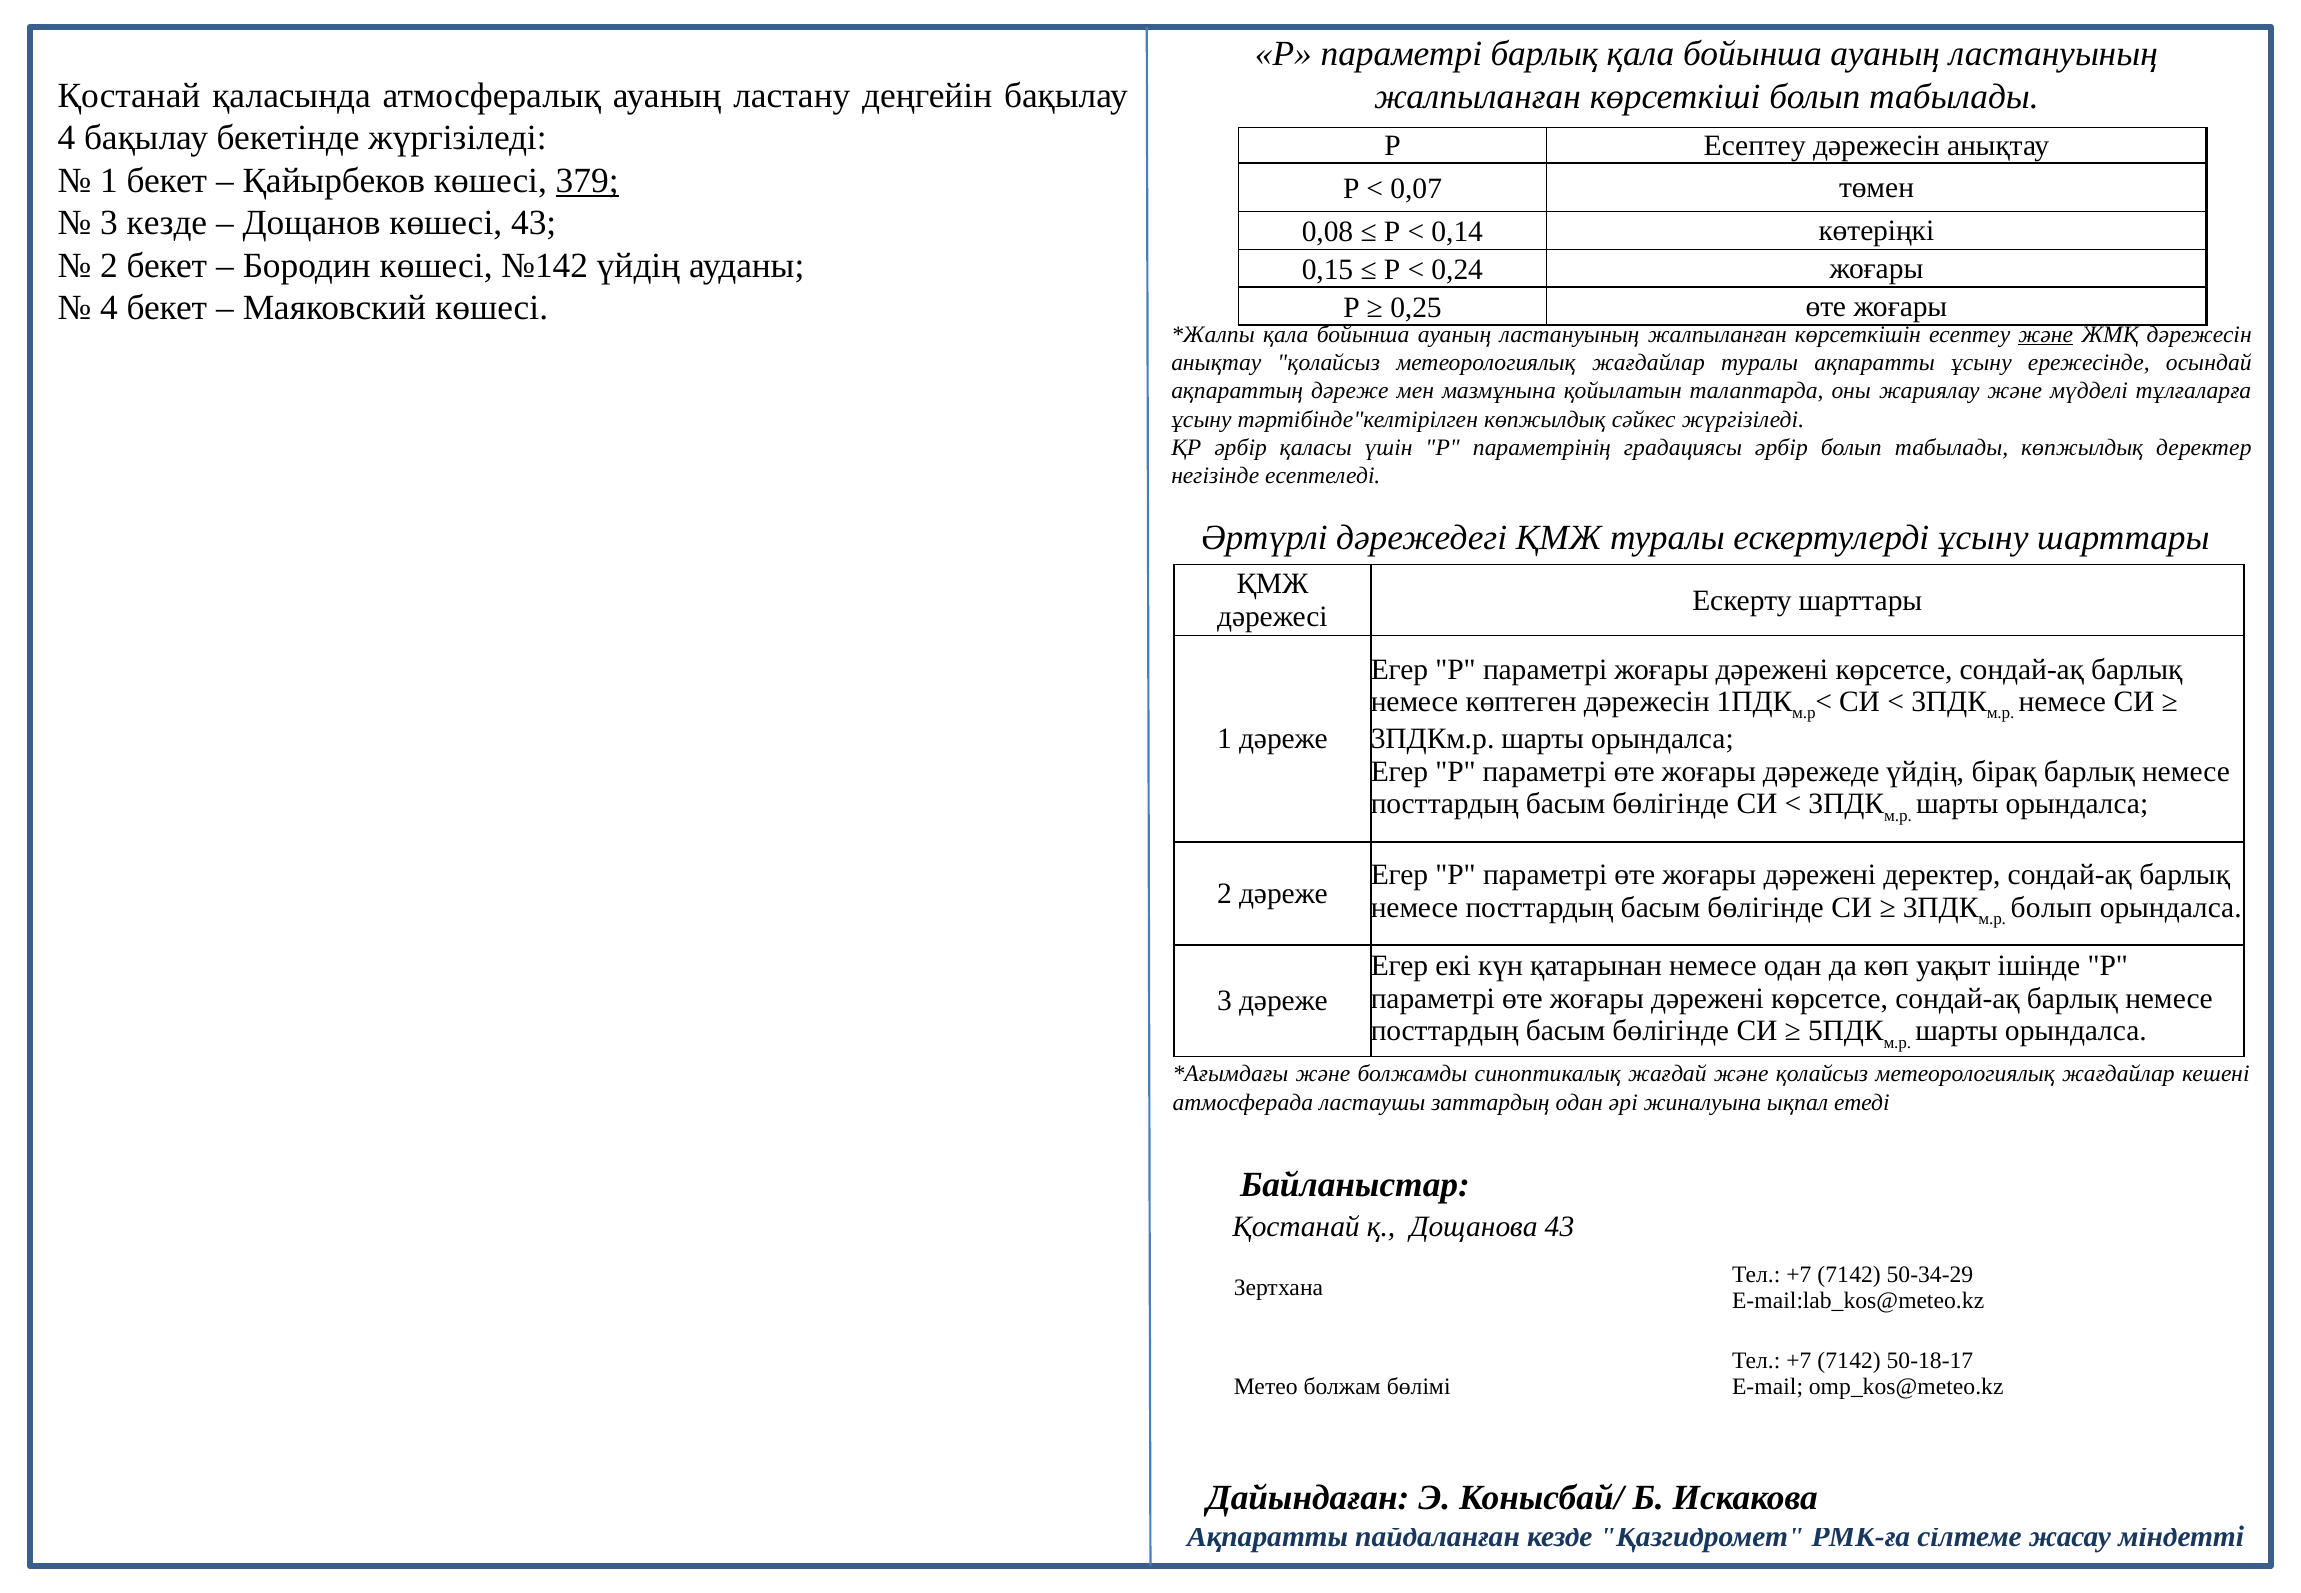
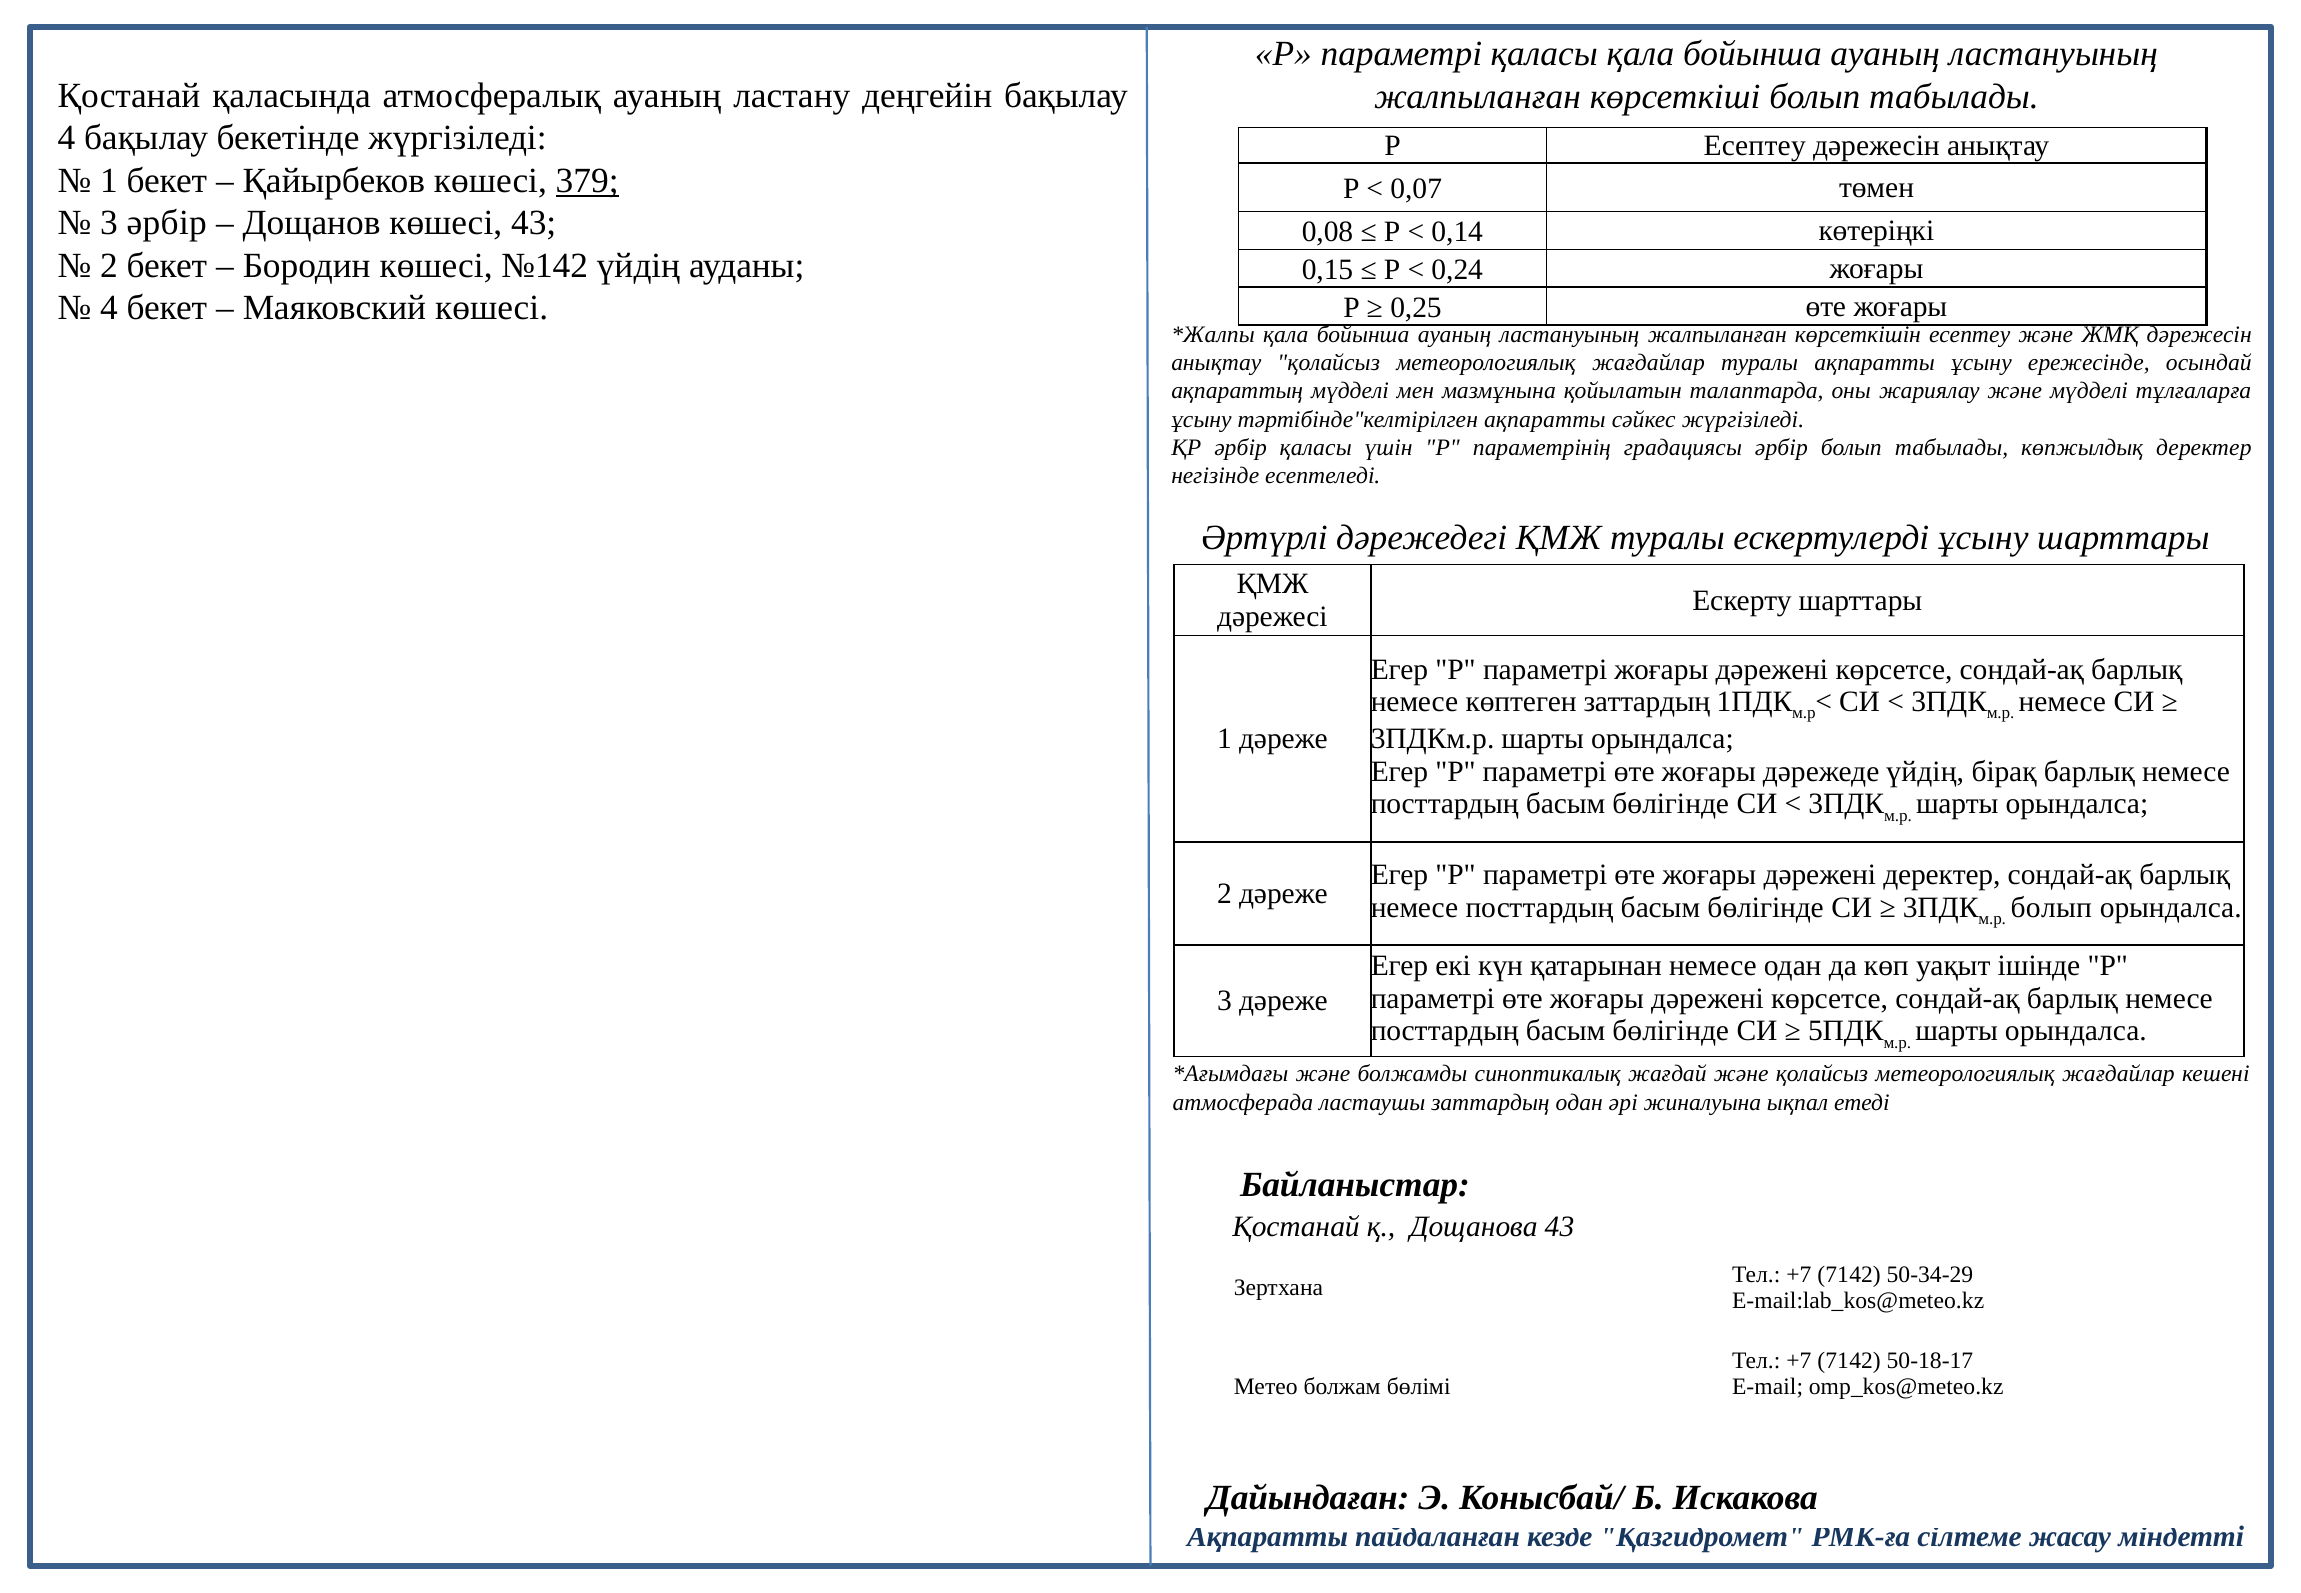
параметрі барлық: барлық -> қаласы (1544, 54)
3 кезде: кезде -> әрбір (167, 223)
және underline: present -> none (2046, 335)
ақпараттың дәреже: дәреже -> мүдделі (1350, 391)
тәртібінде"келтірілген көпжылдық: көпжылдық -> ақпаратты (1545, 419)
көптеген дәрежесін: дәрежесін -> заттардың (1647, 702)
